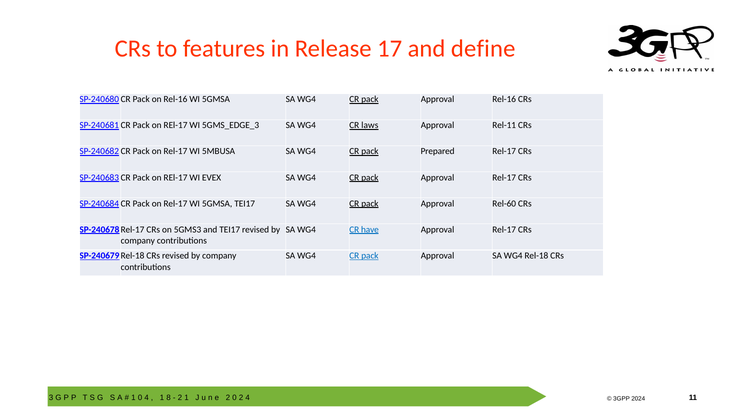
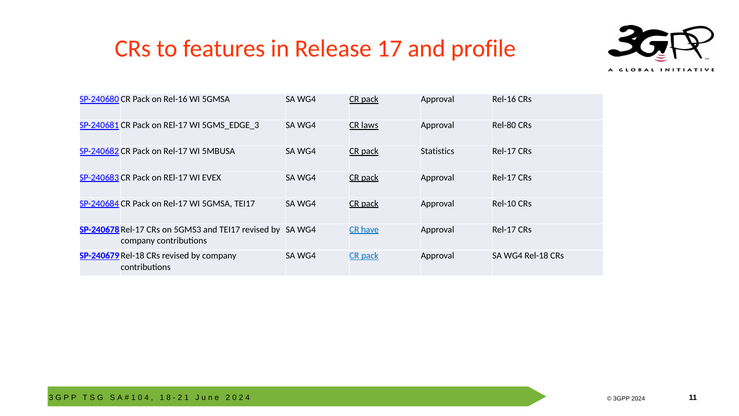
define: define -> profile (483, 48)
Rel-11: Rel-11 -> Rel-80 (504, 125)
Prepared: Prepared -> Statistics (438, 151)
Rel-60: Rel-60 -> Rel-10 (504, 203)
